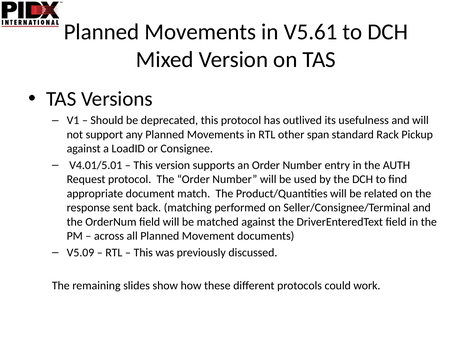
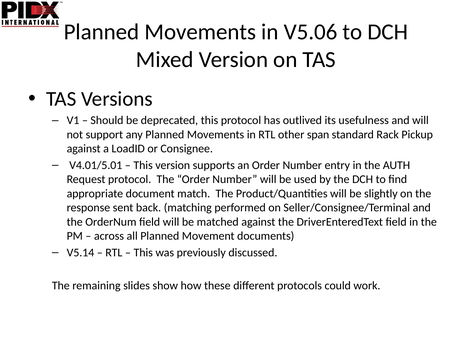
V5.61: V5.61 -> V5.06 (311, 32)
related: related -> slightly (381, 194)
V5.09: V5.09 -> V5.14 (80, 253)
